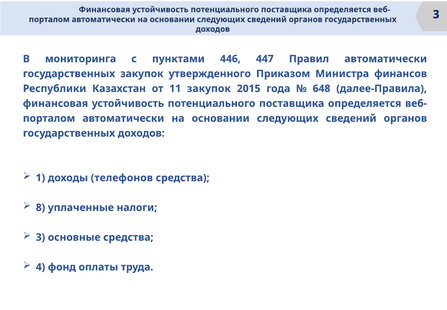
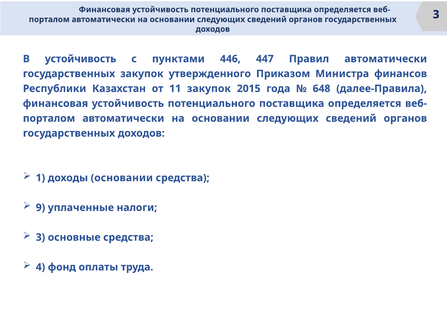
В мониторинга: мониторинга -> устойчивость (81, 59)
доходы телефонов: телефонов -> основании (122, 178)
8: 8 -> 9 (40, 207)
